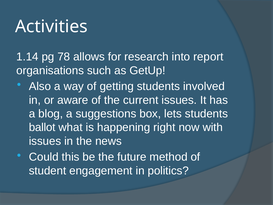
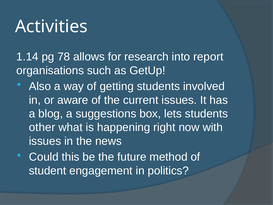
ballot: ballot -> other (42, 127)
